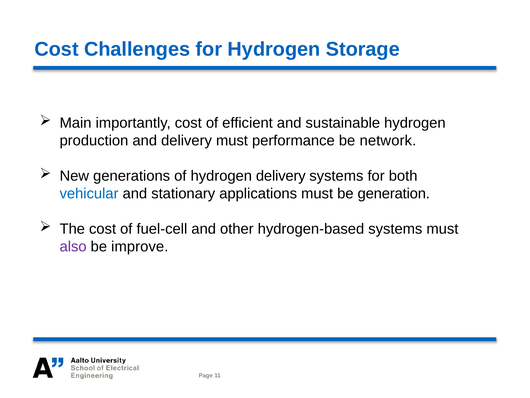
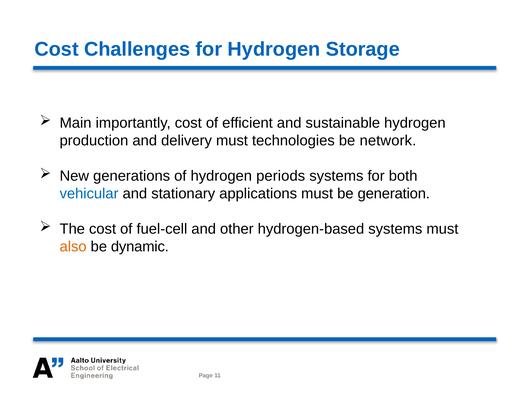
performance: performance -> technologies (293, 140)
hydrogen delivery: delivery -> periods (281, 176)
also colour: purple -> orange (73, 246)
improve: improve -> dynamic (140, 246)
